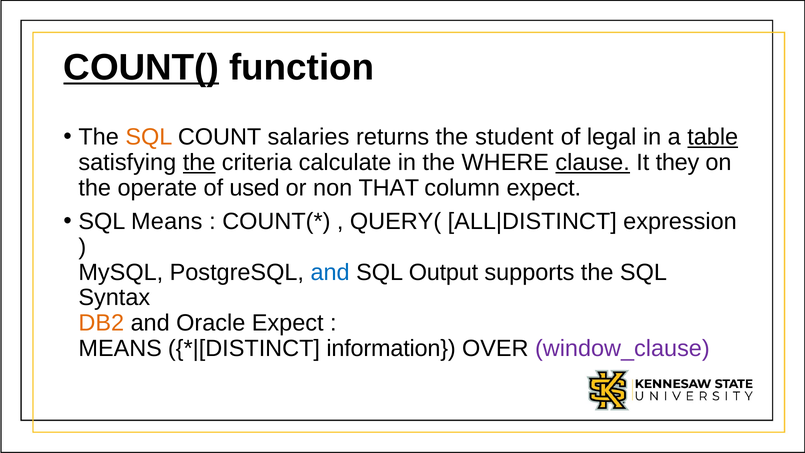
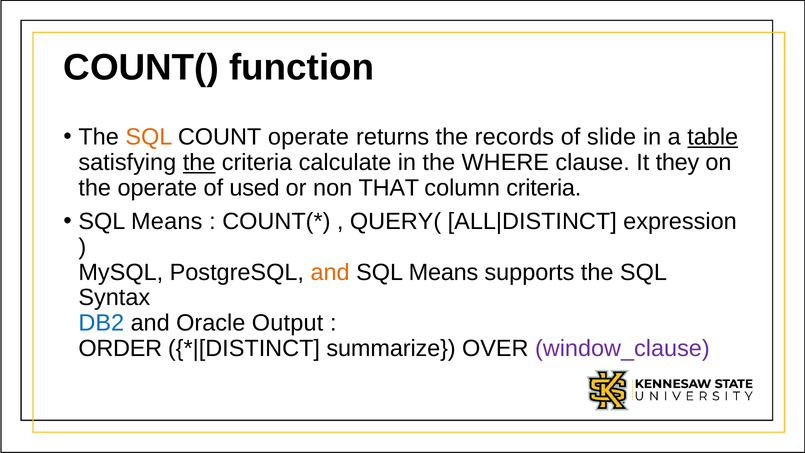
COUNT( underline: present -> none (141, 68)
COUNT salaries: salaries -> operate (308, 137)
student: student -> records (514, 137)
legal: legal -> slide (612, 137)
clause underline: present -> none (593, 162)
column expect: expect -> criteria (544, 188)
and colour: blue -> orange (330, 272)
Output: Output -> Means (444, 272)
DB2 colour: orange -> blue (101, 323)
Oracle Expect: Expect -> Output (288, 323)
MEANS: MEANS -> ORDER (120, 348)
information: information -> summarize (391, 348)
